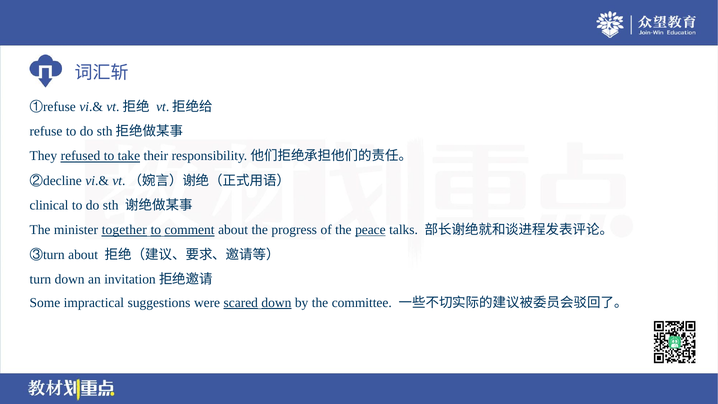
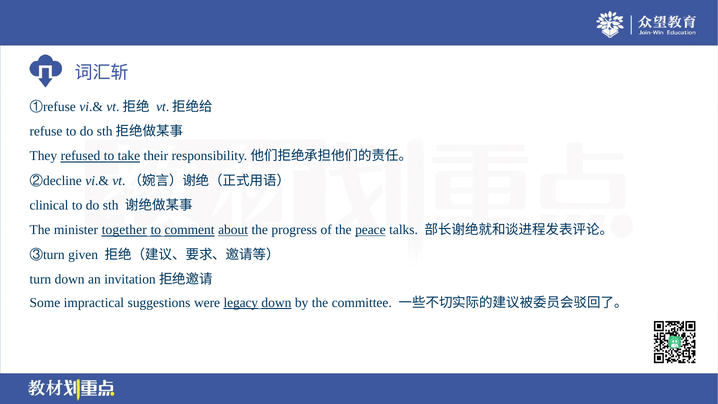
about underline: none -> present (233, 230)
③turn about: about -> given (83, 255)
scared: scared -> legacy (241, 303)
